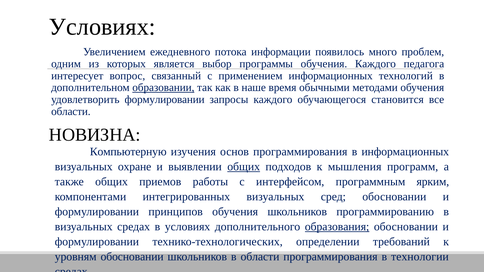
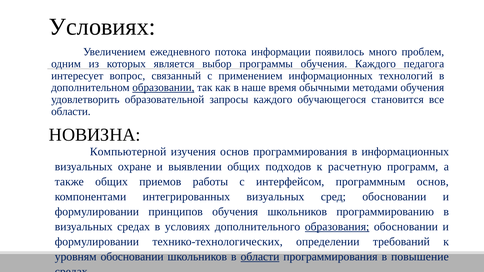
удовлетворить формулировании: формулировании -> образовательной (165, 100)
Компьютерную: Компьютерную -> Компьютерной (128, 152)
общих underline: present -> none (244, 167)
мышления: мышления -> расчетную (355, 167)
программным ярким: ярким -> основ (433, 182)
области underline: none -> present (260, 257)
технологии: технологии -> повышение (420, 257)
